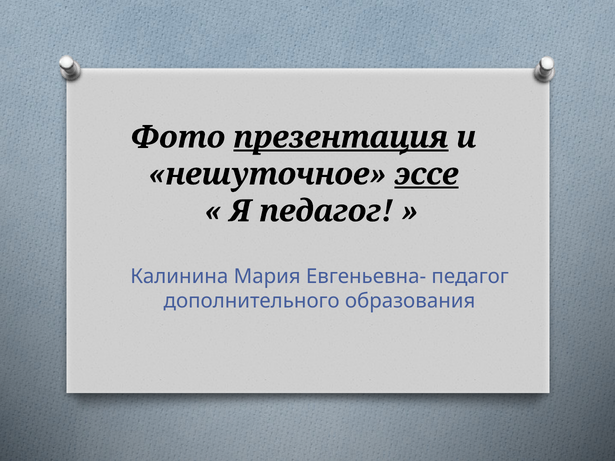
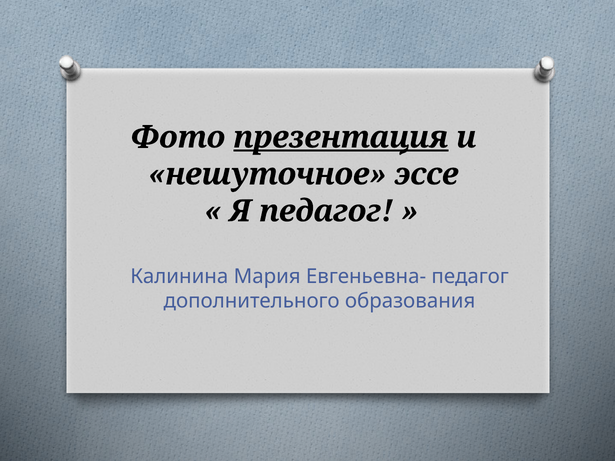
эссе underline: present -> none (426, 174)
